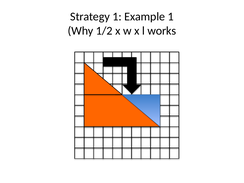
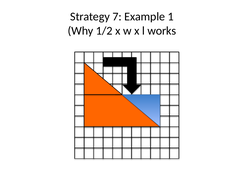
Strategy 1: 1 -> 7 (117, 16)
